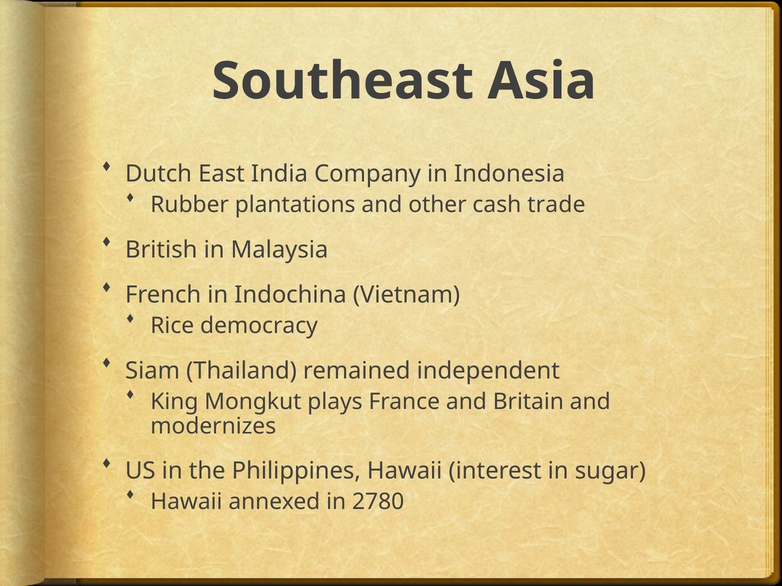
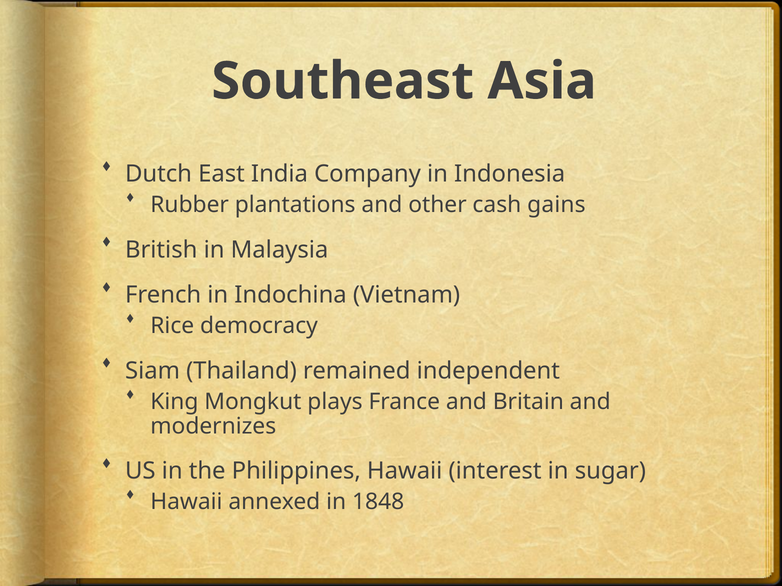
trade: trade -> gains (556, 205)
2780: 2780 -> 1848 (378, 502)
